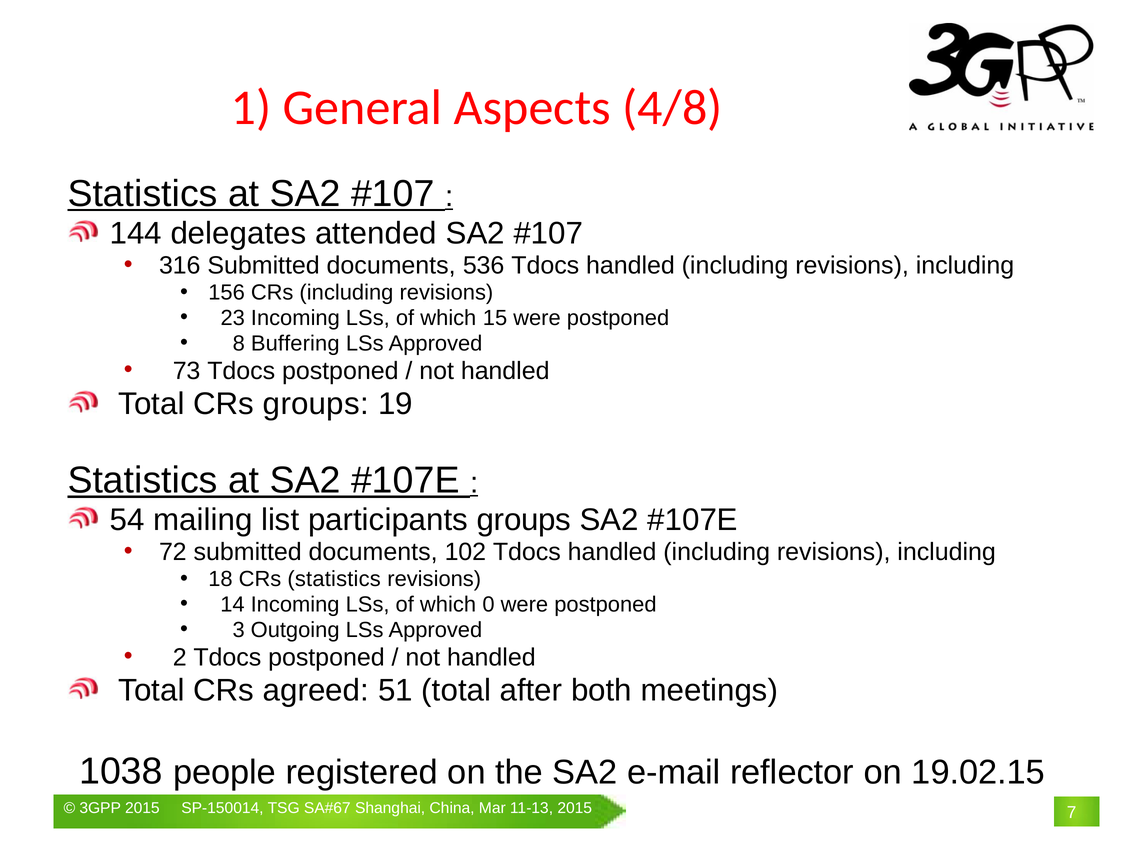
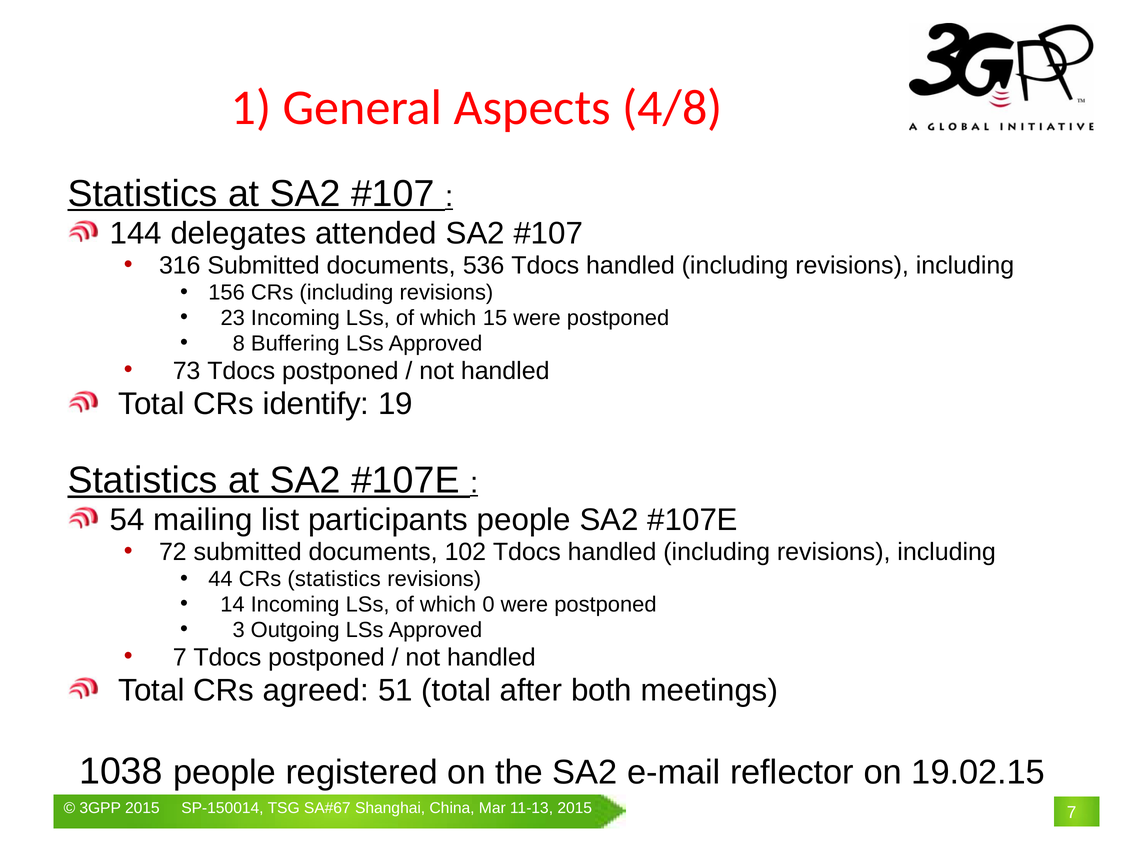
CRs groups: groups -> identify (316, 404)
participants groups: groups -> people (524, 520)
18: 18 -> 44 (220, 580)
2: 2 -> 7 (180, 658)
